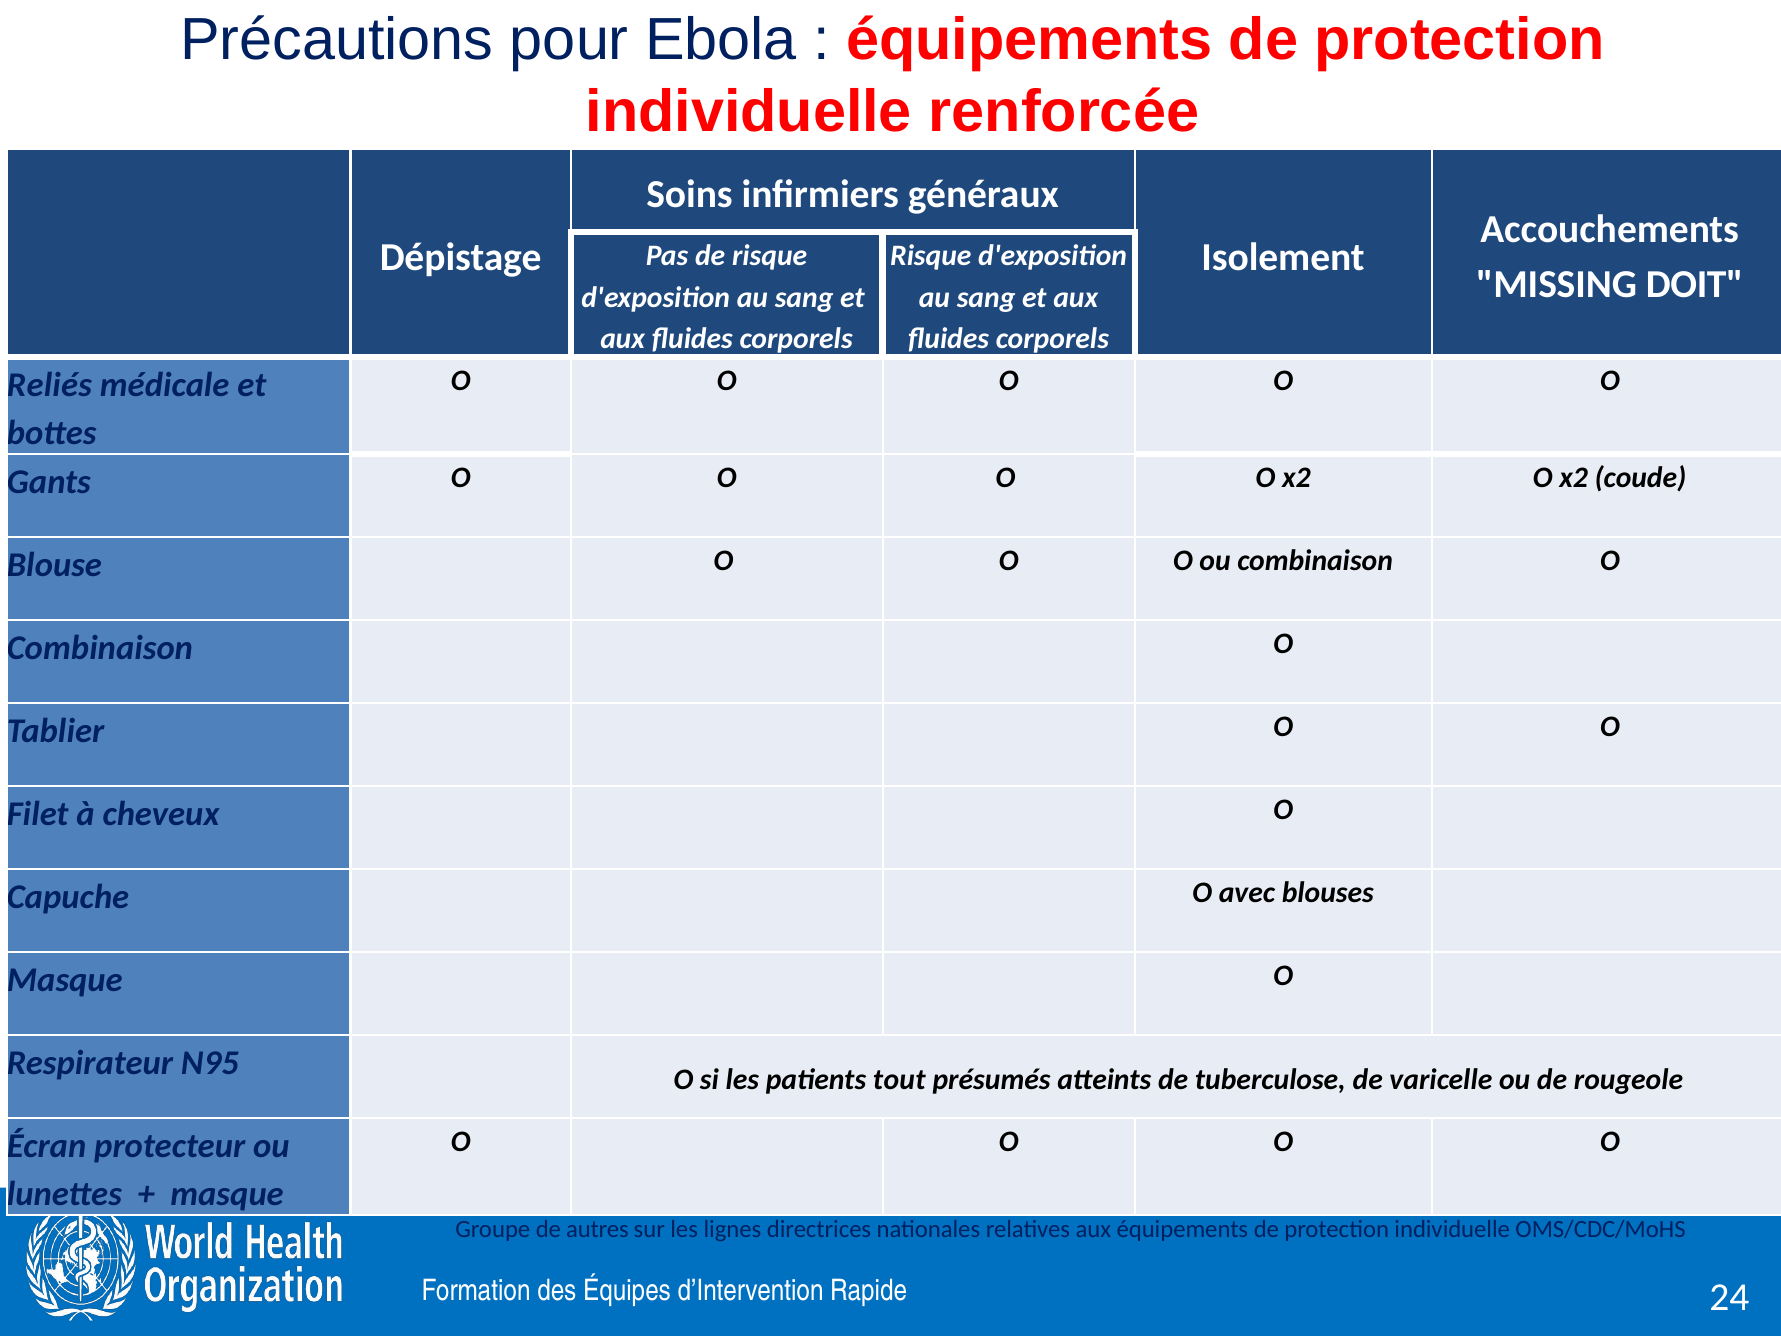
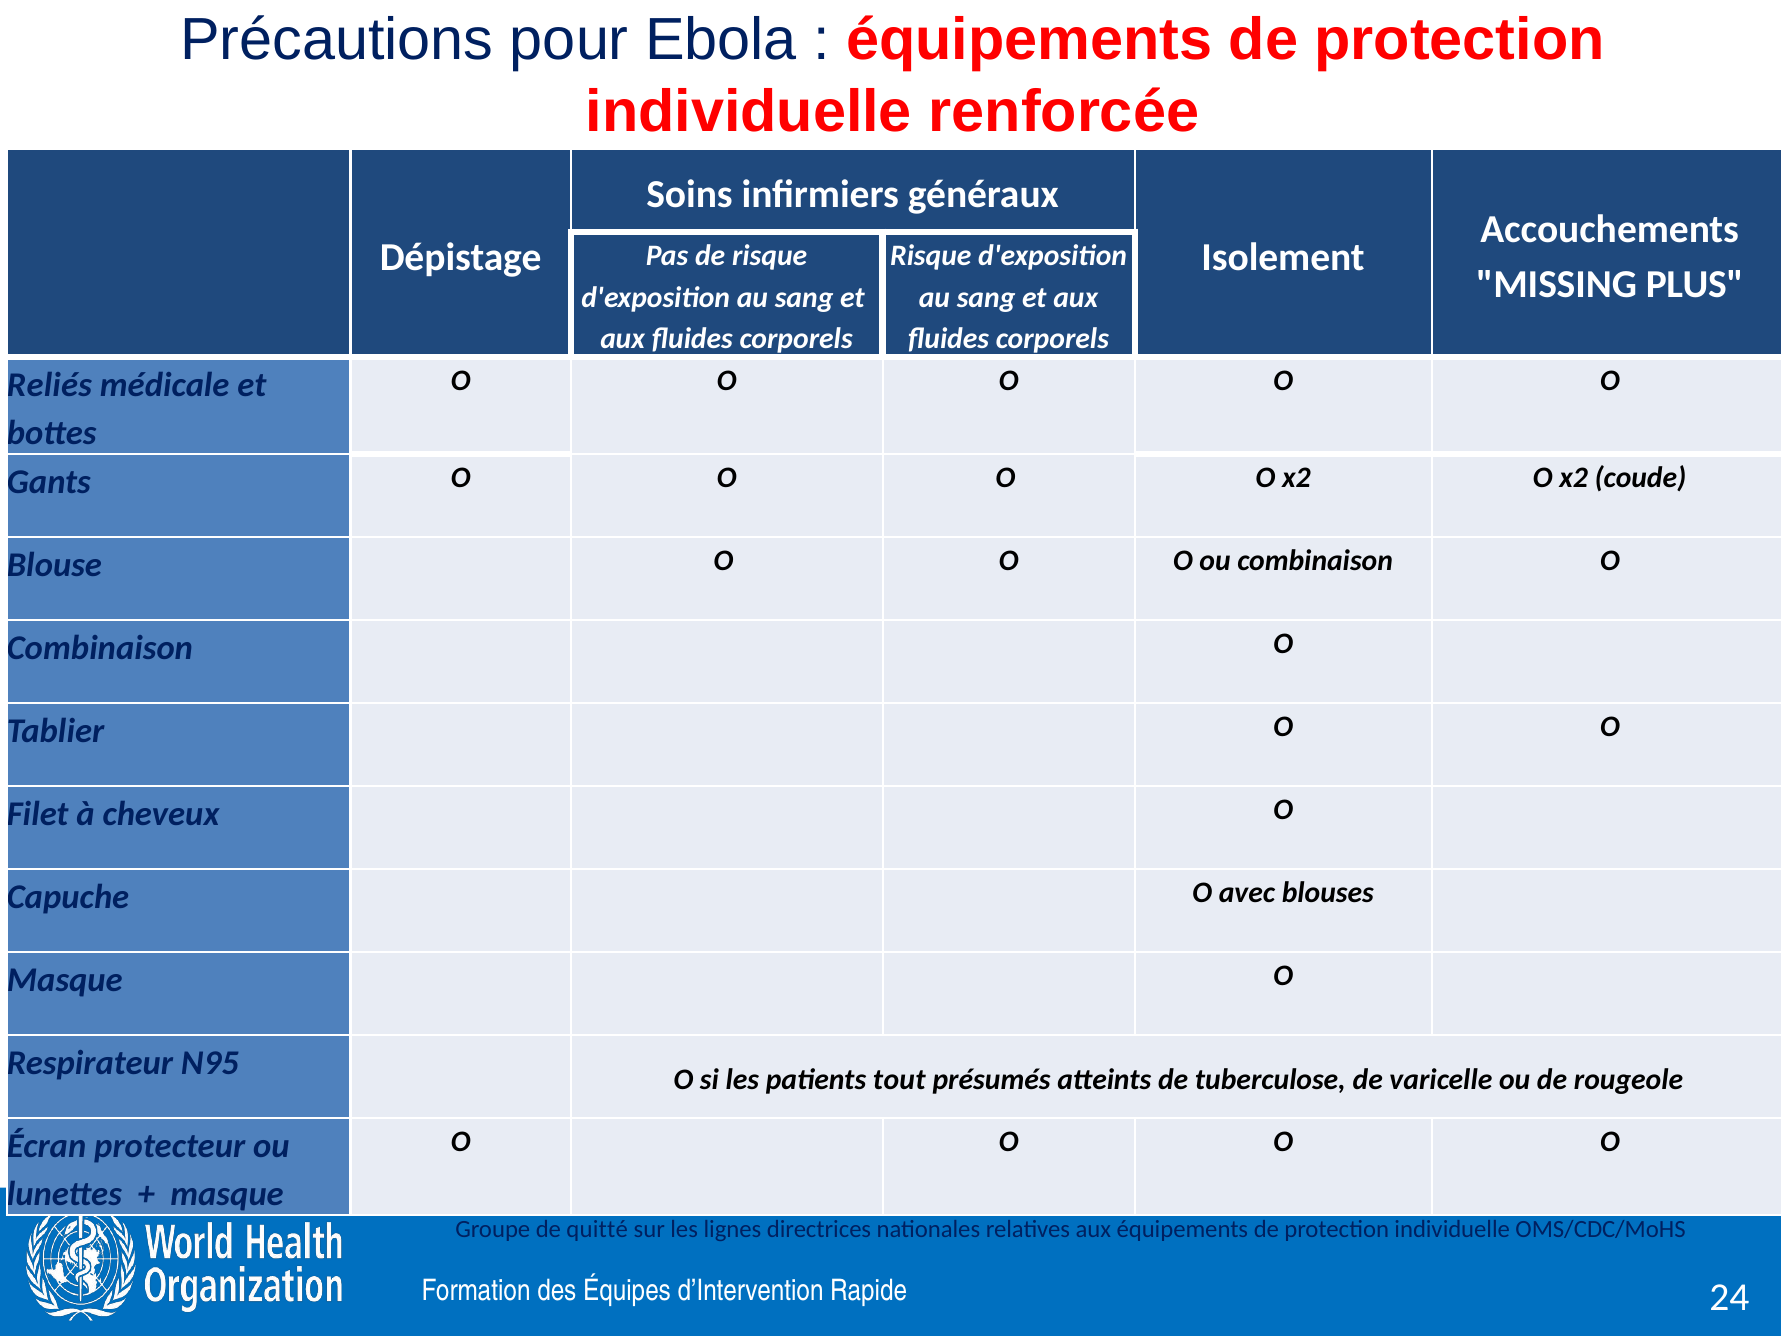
DOIT: DOIT -> PLUS (1695, 285)
autres: autres -> quitté (597, 1229)
